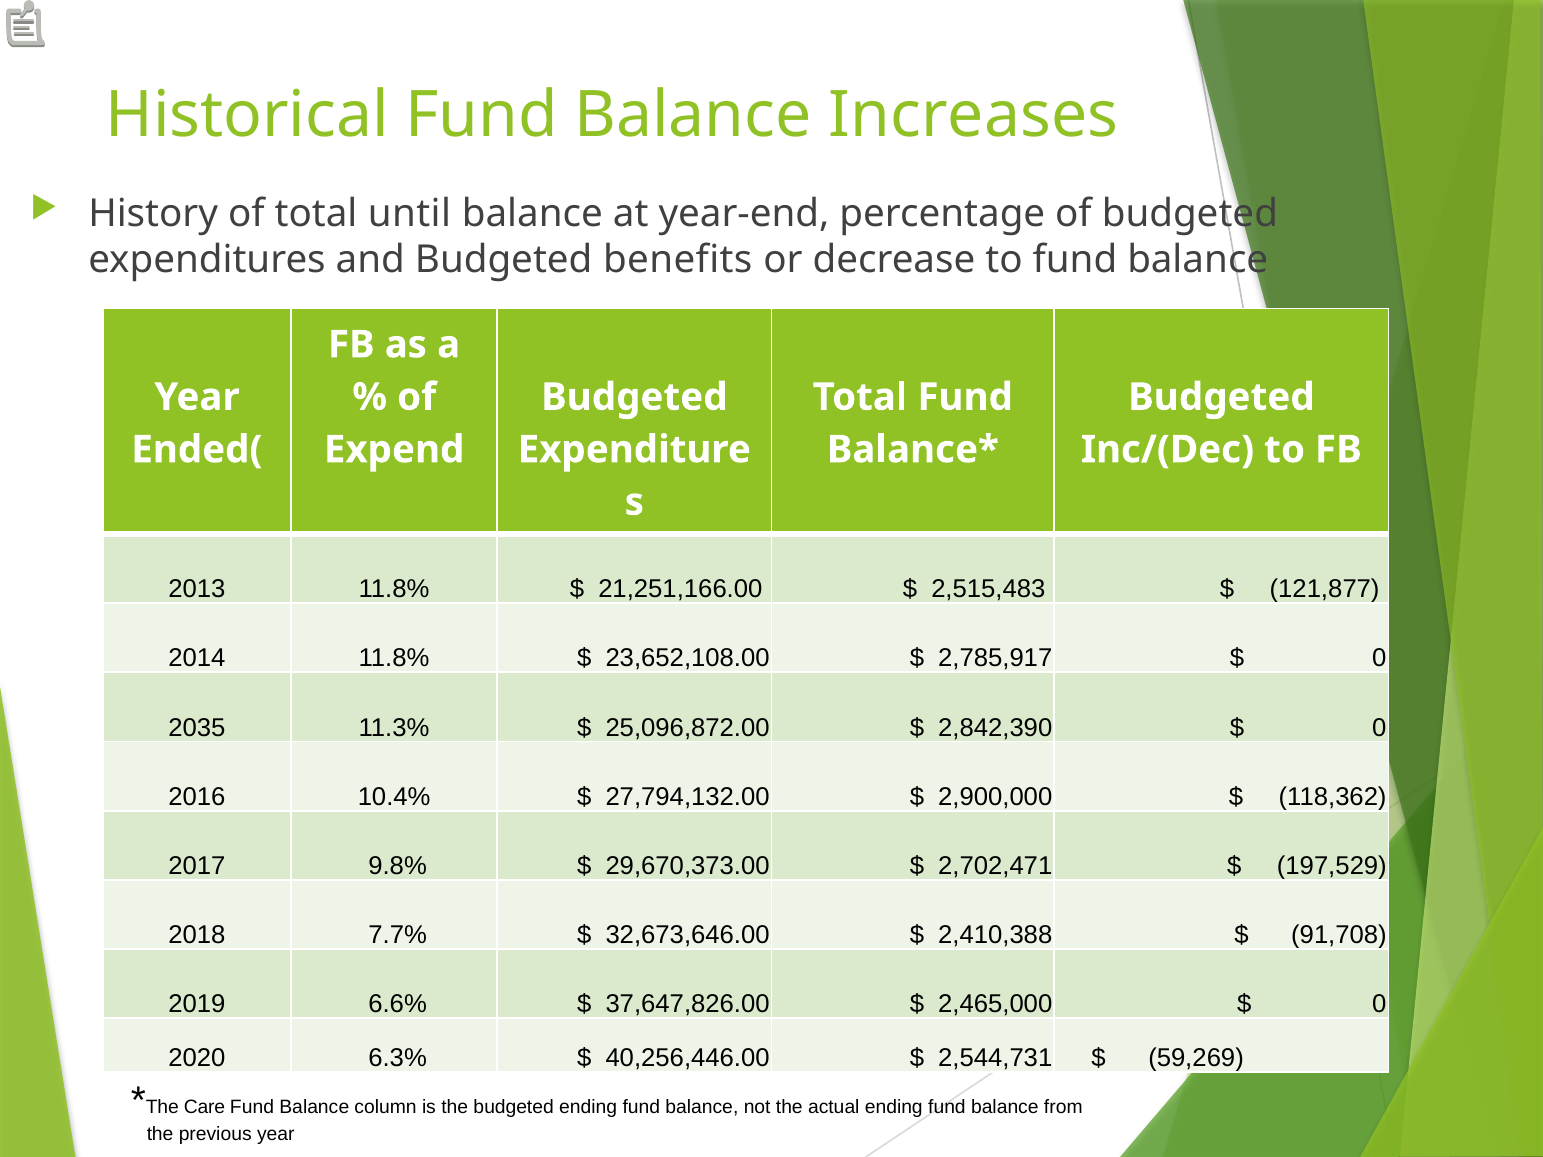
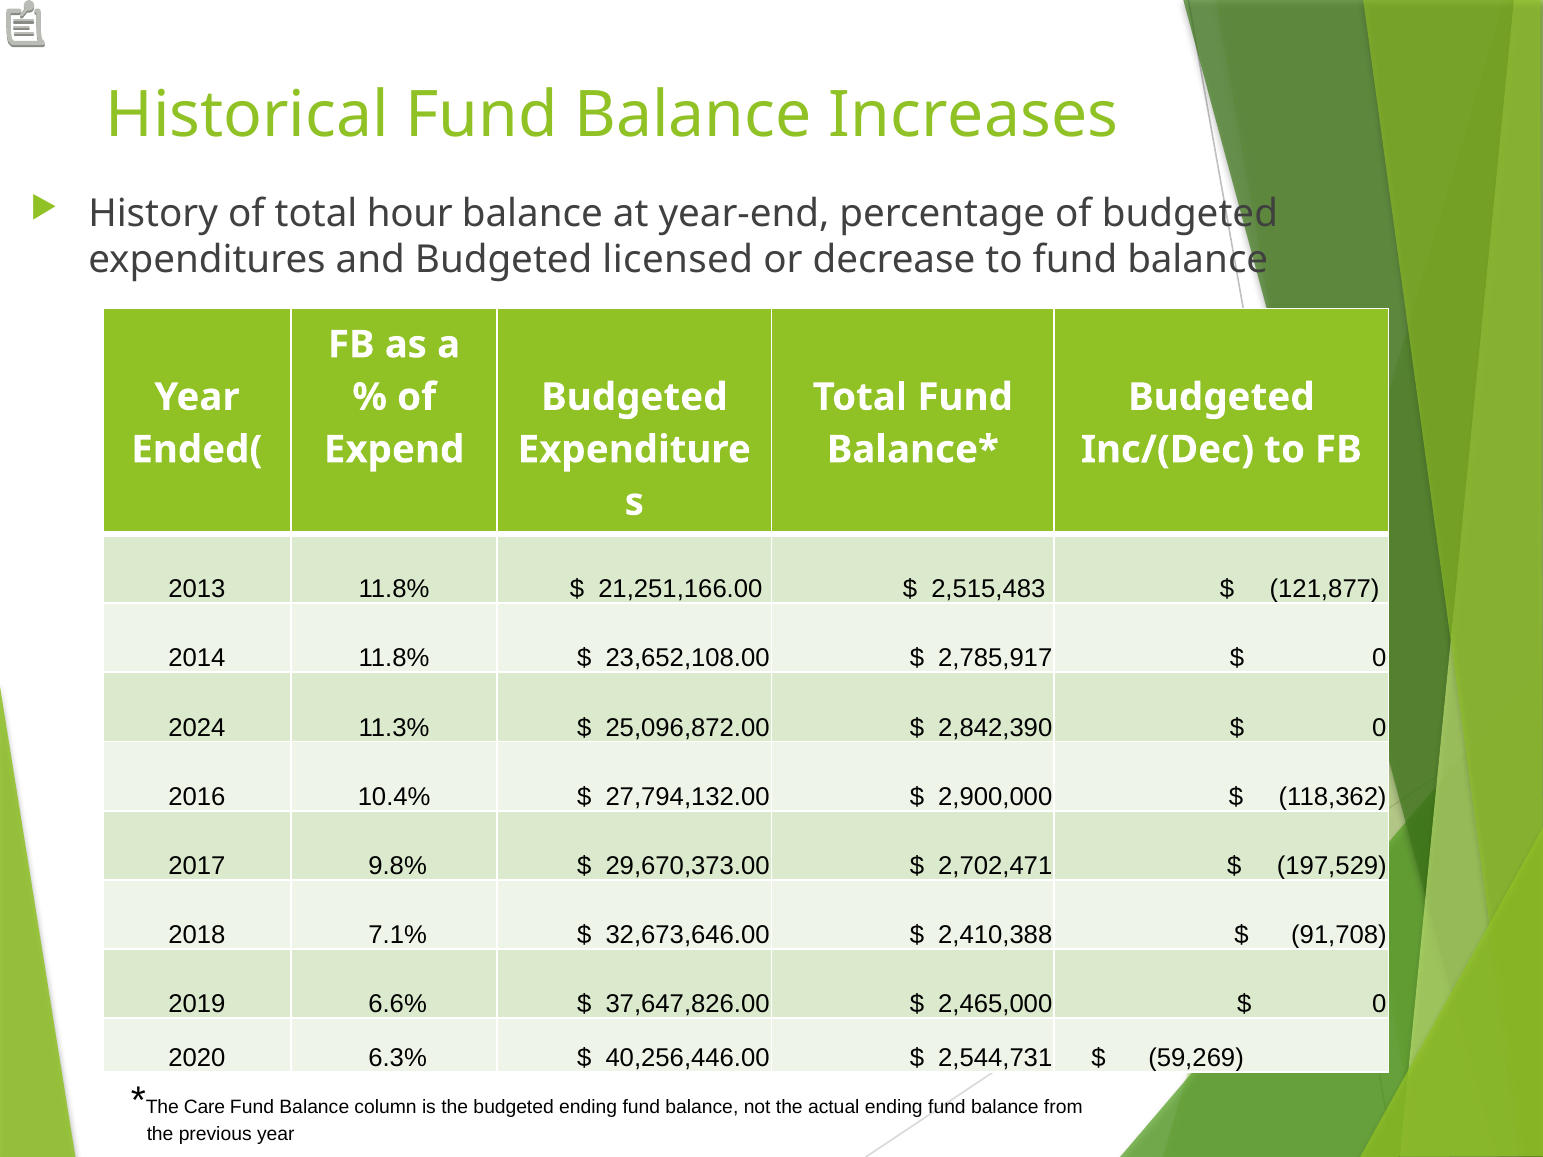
until: until -> hour (410, 214)
benefits: benefits -> licensed (678, 260)
2035: 2035 -> 2024 (197, 728)
7.7%: 7.7% -> 7.1% (398, 935)
